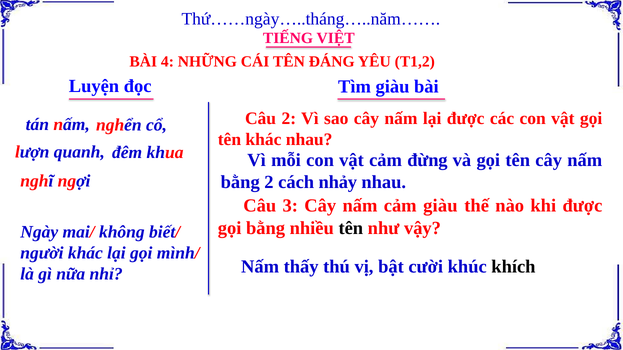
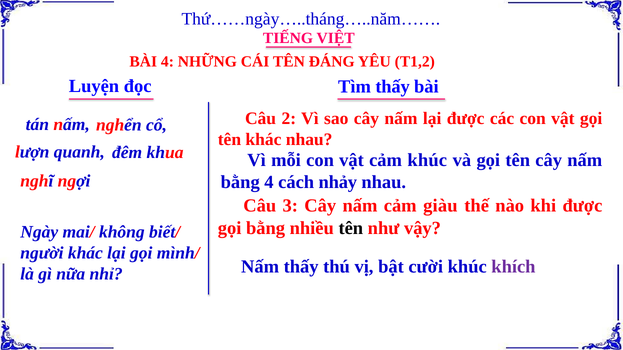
Tìm giàu: giàu -> thấy (393, 87)
cảm đừng: đừng -> khúc (427, 160)
bằng 2: 2 -> 4 (269, 182)
khích colour: black -> purple (513, 267)
